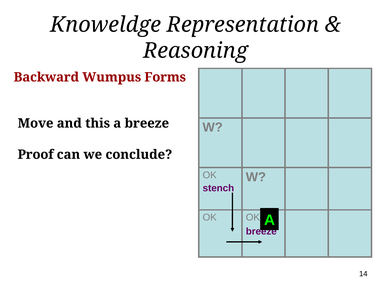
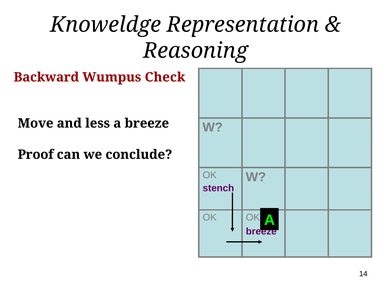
Forms: Forms -> Check (165, 77)
this: this -> less (98, 123)
